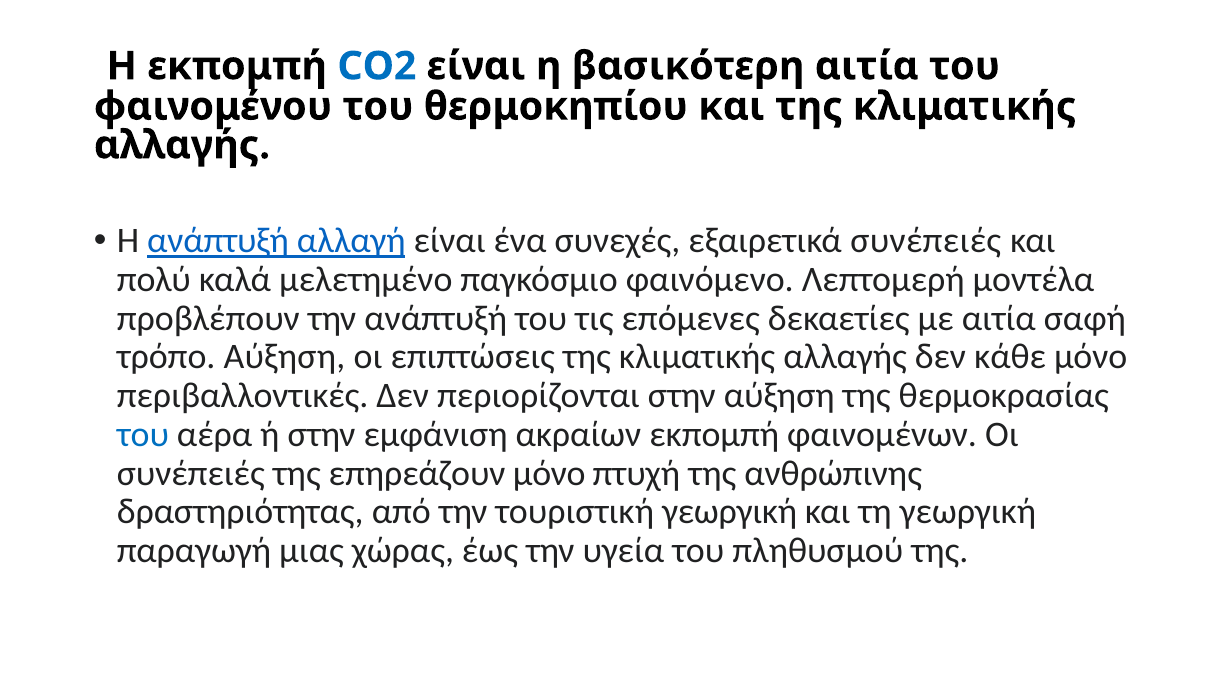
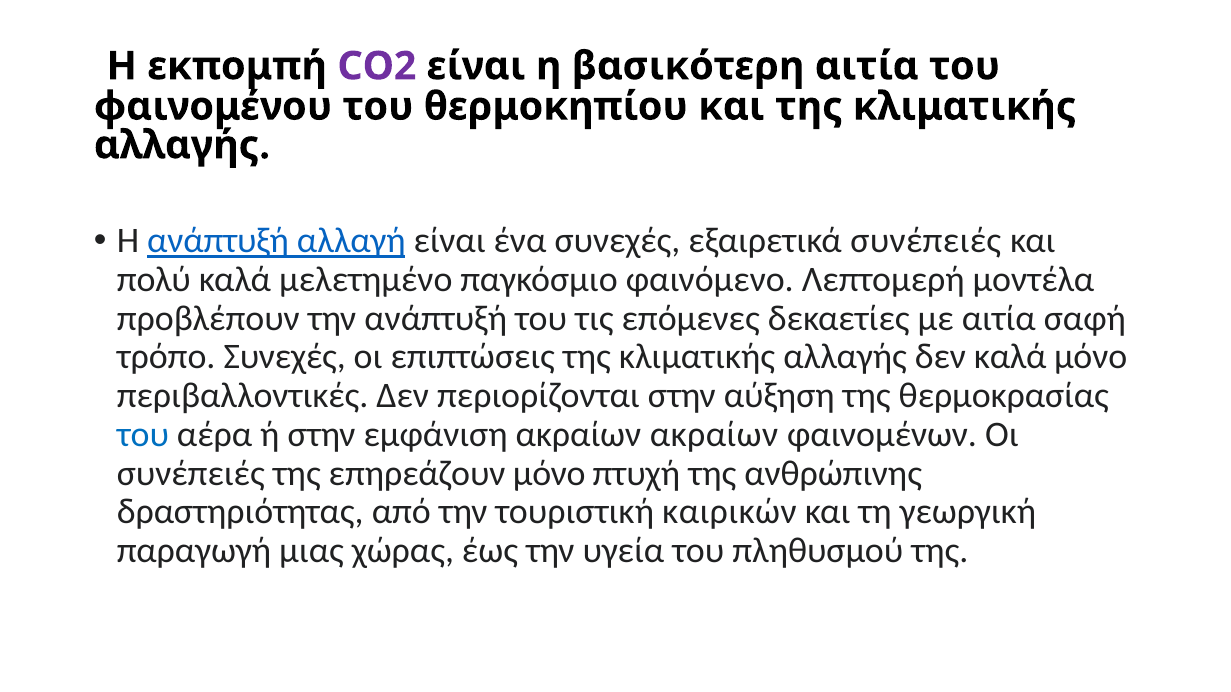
CO2 colour: blue -> purple (377, 66)
τρόπο Αύξηση: Αύξηση -> Συνεχές (285, 357)
δεν κάθε: κάθε -> καλά (1010, 357)
ακραίων εκπομπή: εκπομπή -> ακραίων (714, 435)
τουριστική γεωργική: γεωργική -> καιρικών (729, 512)
